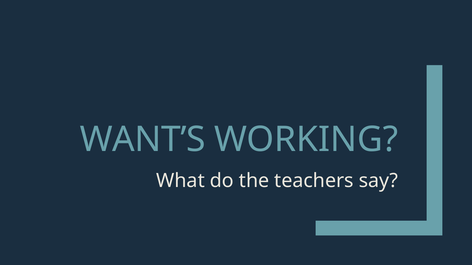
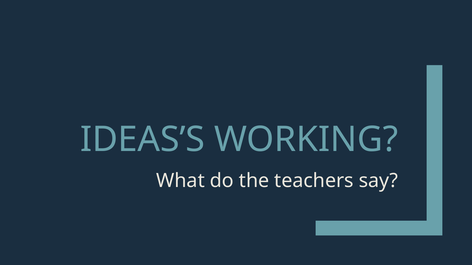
WANT’S: WANT’S -> IDEAS’S (143, 140)
